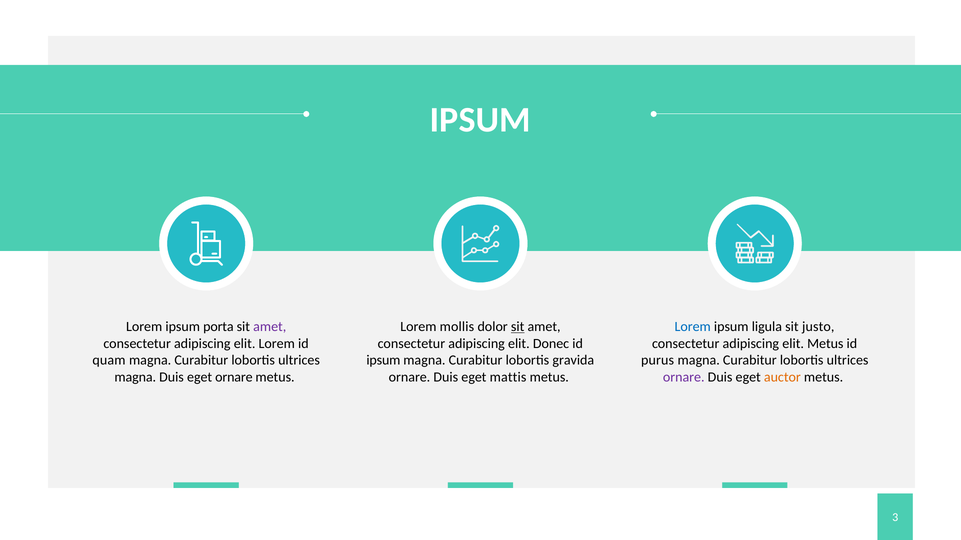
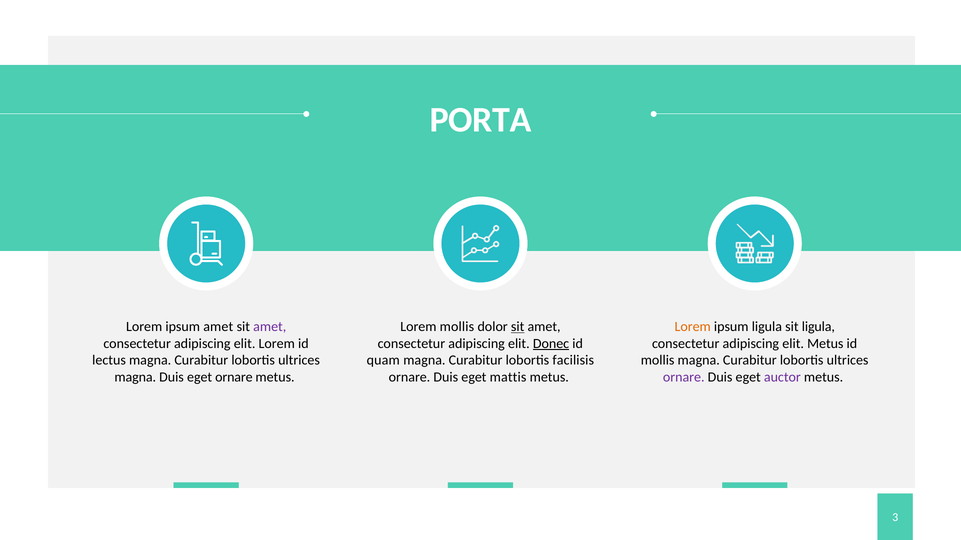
IPSUM: IPSUM -> PORTA (481, 120)
ipsum porta: porta -> amet (218, 327)
Lorem colour: blue -> orange (693, 327)
sit justo: justo -> ligula (818, 327)
Donec underline: none -> present (551, 344)
quam: quam -> lectus (109, 361)
ipsum: ipsum -> quam (383, 361)
gravida: gravida -> facilisis (573, 361)
purus: purus -> mollis (658, 361)
auctor colour: orange -> purple (782, 378)
